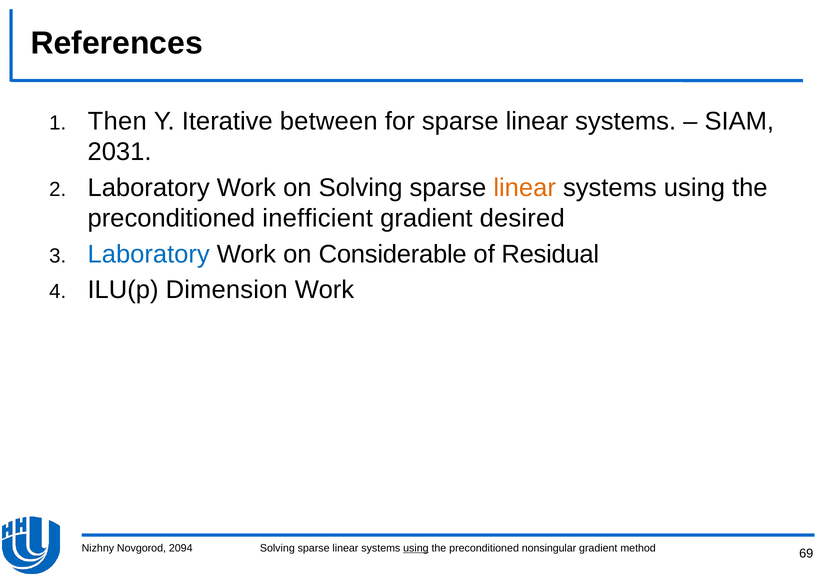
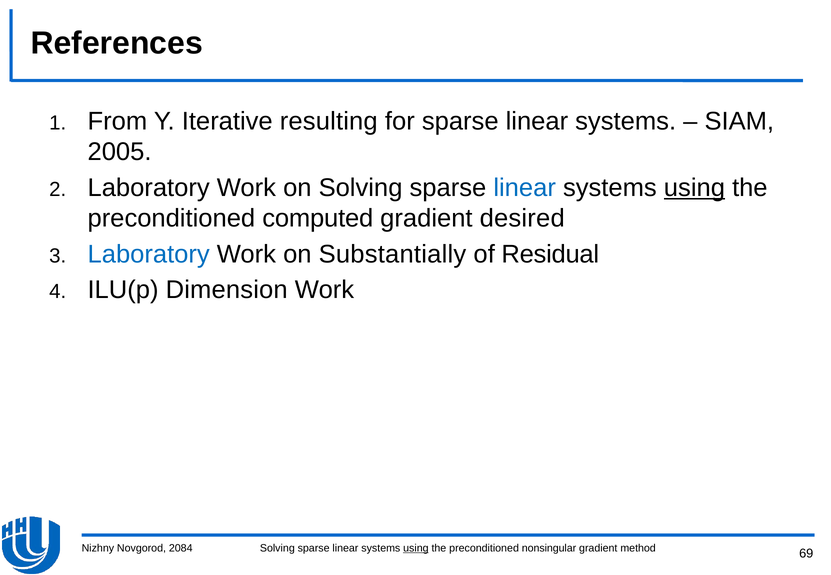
Then: Then -> From (117, 121)
between: between -> resulting (329, 121)
2031: 2031 -> 2005 (120, 152)
linear colour: orange -> blue (525, 188)
using underline: none -> present (694, 188)
inefficient: inefficient -> computed (318, 219)
Considerable: Considerable -> Substantially (392, 254)
2094: 2094 -> 2084 (181, 549)
